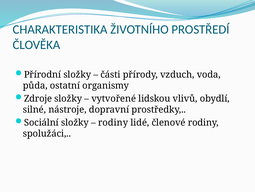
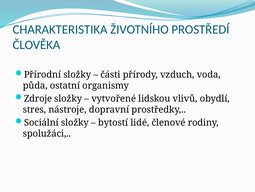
silné: silné -> stres (34, 109)
rodiny: rodiny -> bytostí (113, 122)
